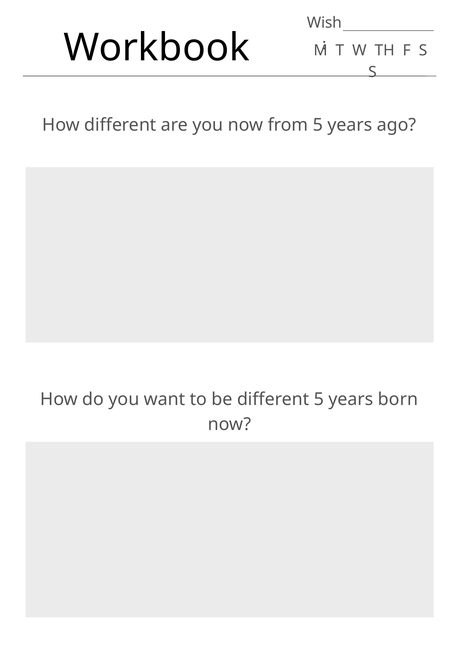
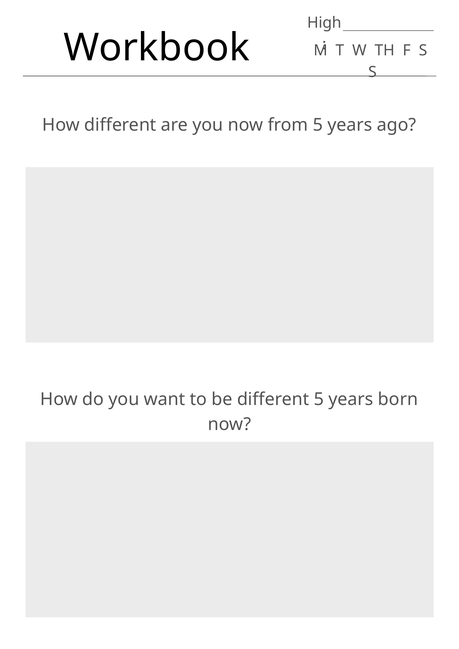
Wish: Wish -> High (324, 23)
